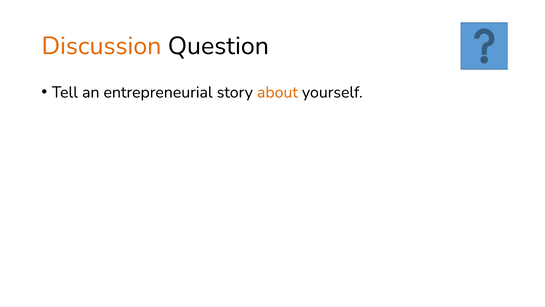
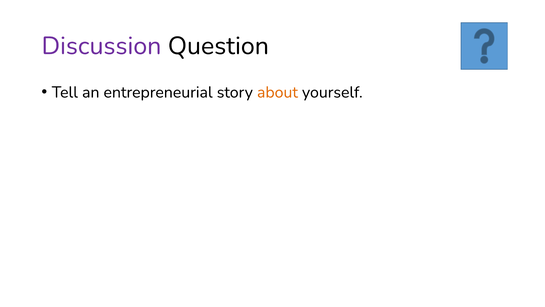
Discussion colour: orange -> purple (101, 46)
